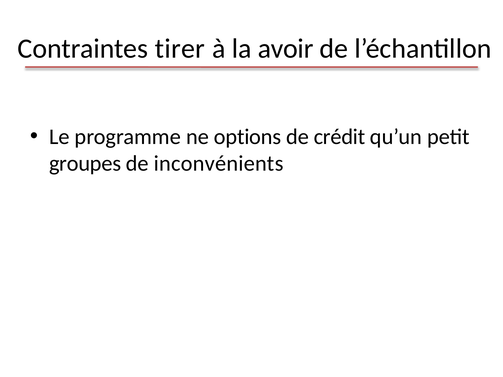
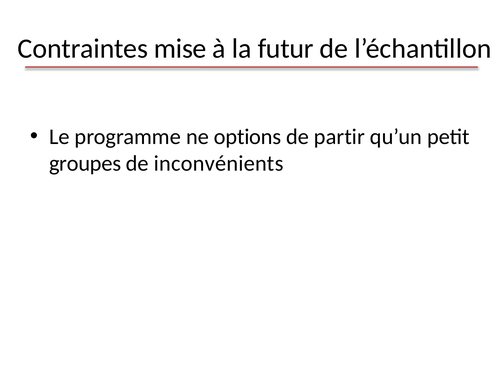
tirer: tirer -> mise (180, 48)
avoir: avoir -> futur (286, 48)
crédit: crédit -> partir (339, 137)
